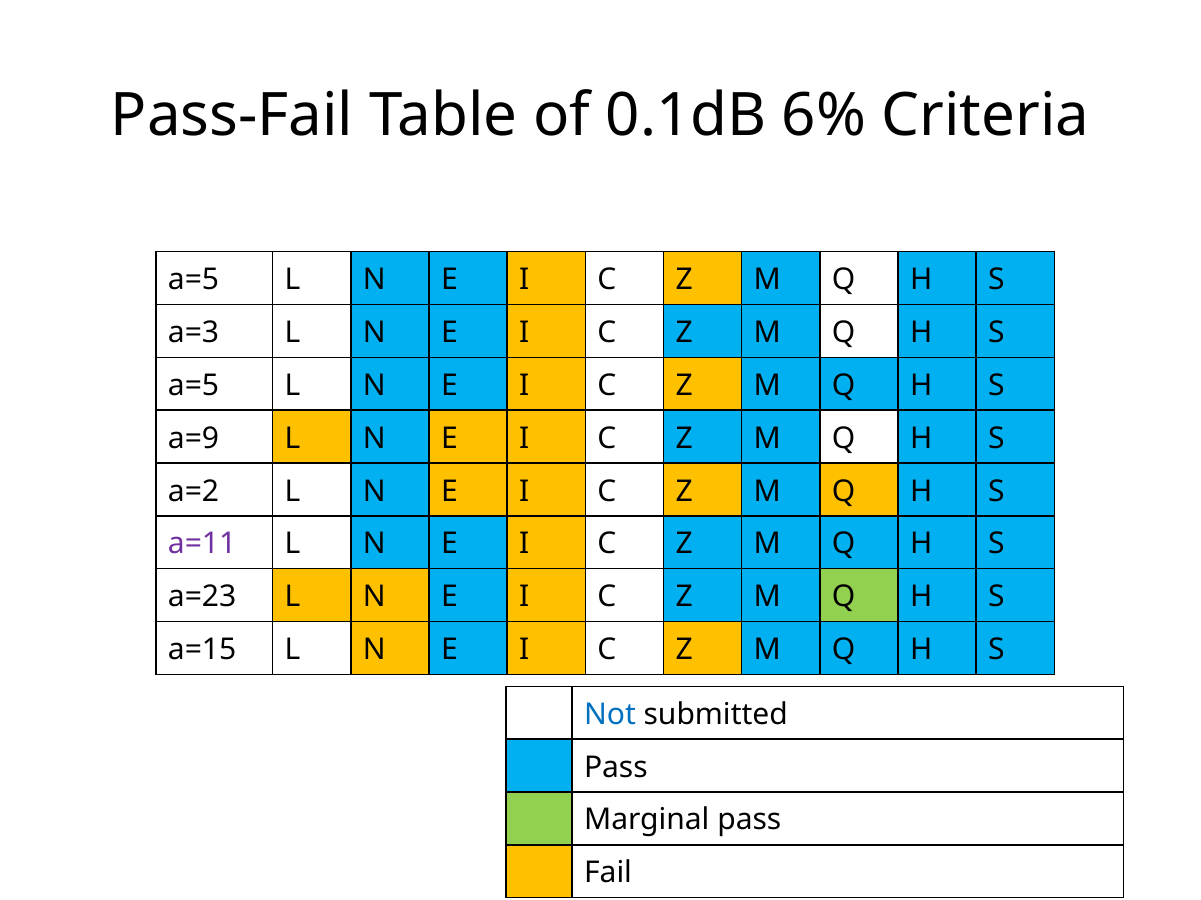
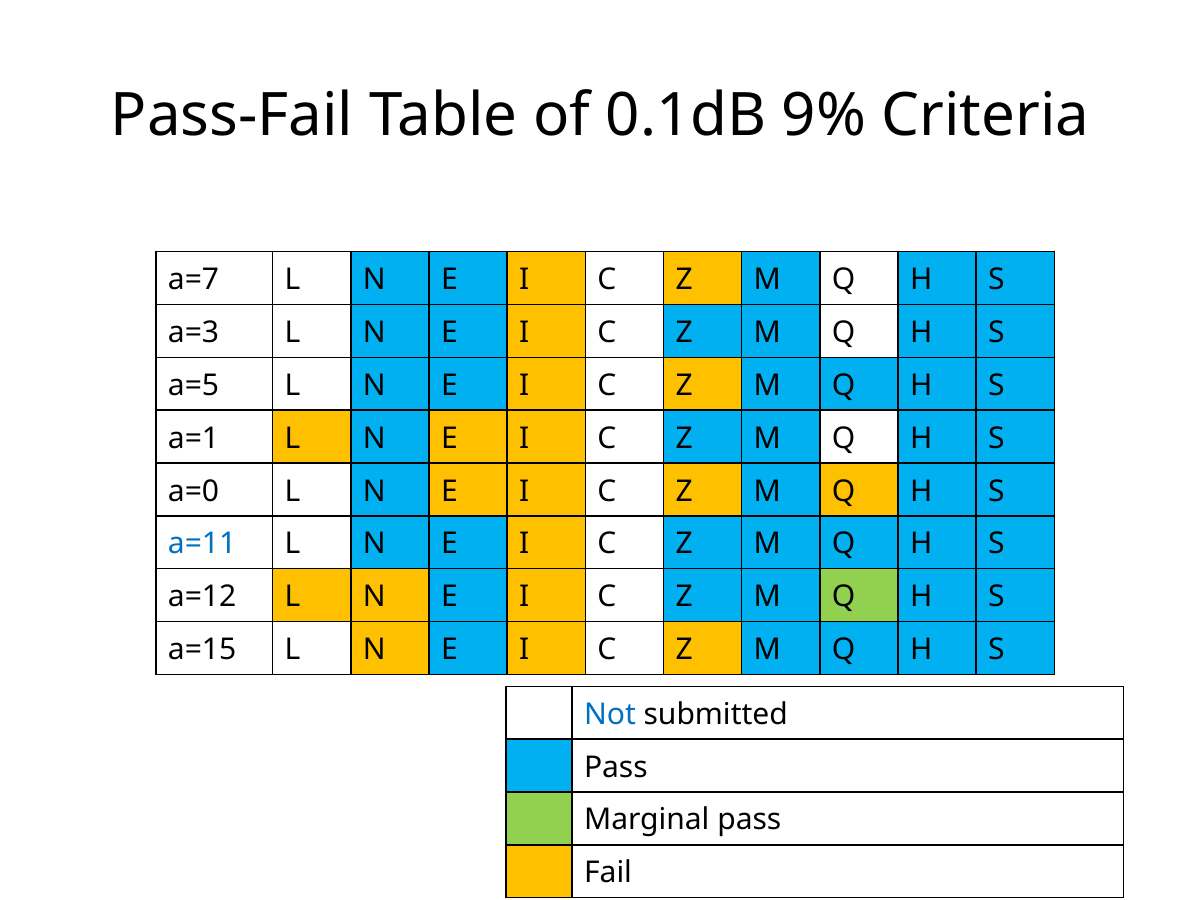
6%: 6% -> 9% (824, 115)
a=5: a=5 -> a=7 (194, 280)
a=9: a=9 -> a=1 (194, 439)
a=2: a=2 -> a=0 (194, 492)
a=11 colour: purple -> blue (202, 544)
a=23: a=23 -> a=12 (202, 597)
